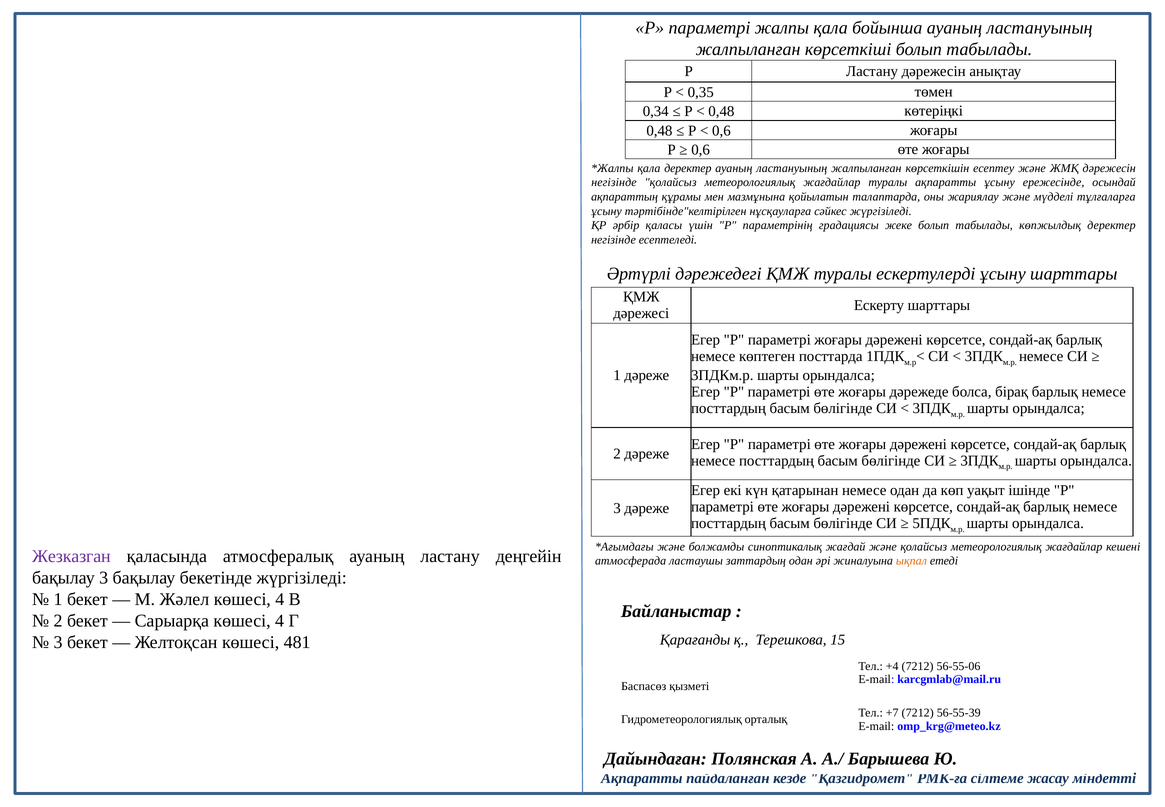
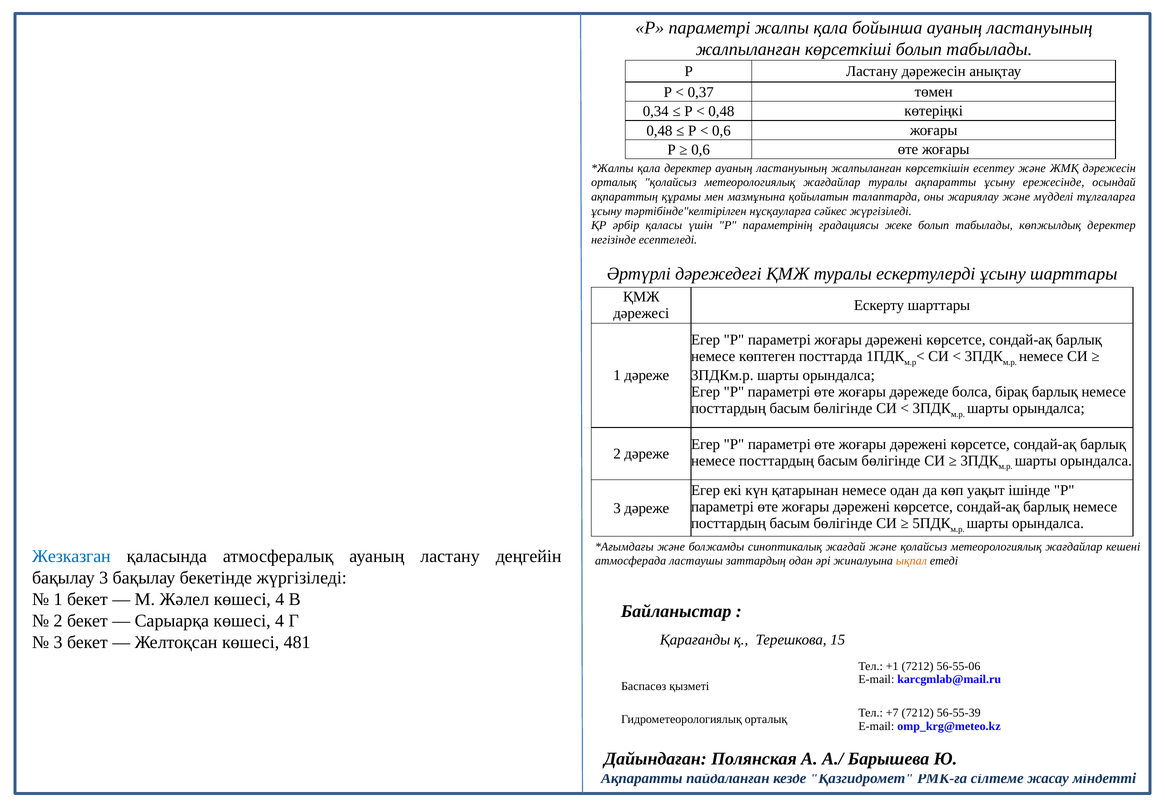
0,35: 0,35 -> 0,37 (701, 92)
негізінде: негізінде -> орталық (614, 182)
Жезказган colour: purple -> blue (71, 556)
+4: +4 -> +1 (892, 666)
